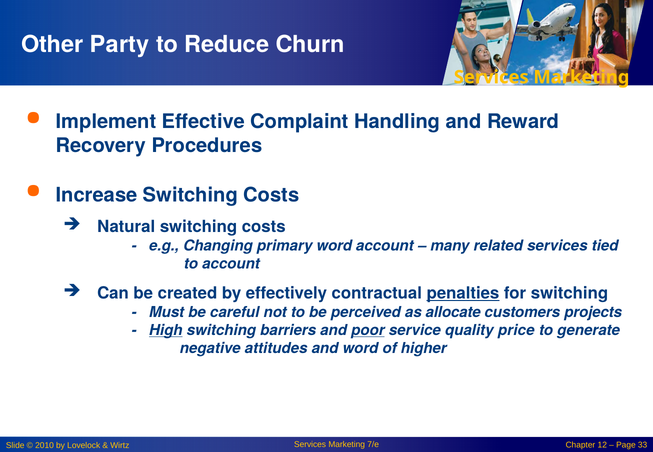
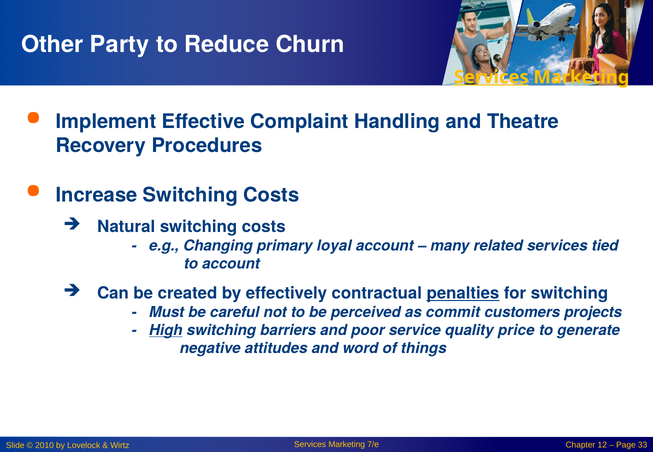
Services underline: none -> present (491, 77)
Reward: Reward -> Theatre (523, 122)
primary word: word -> loyal (334, 246)
allocate: allocate -> commit (453, 312)
poor underline: present -> none (368, 330)
higher: higher -> things (424, 349)
